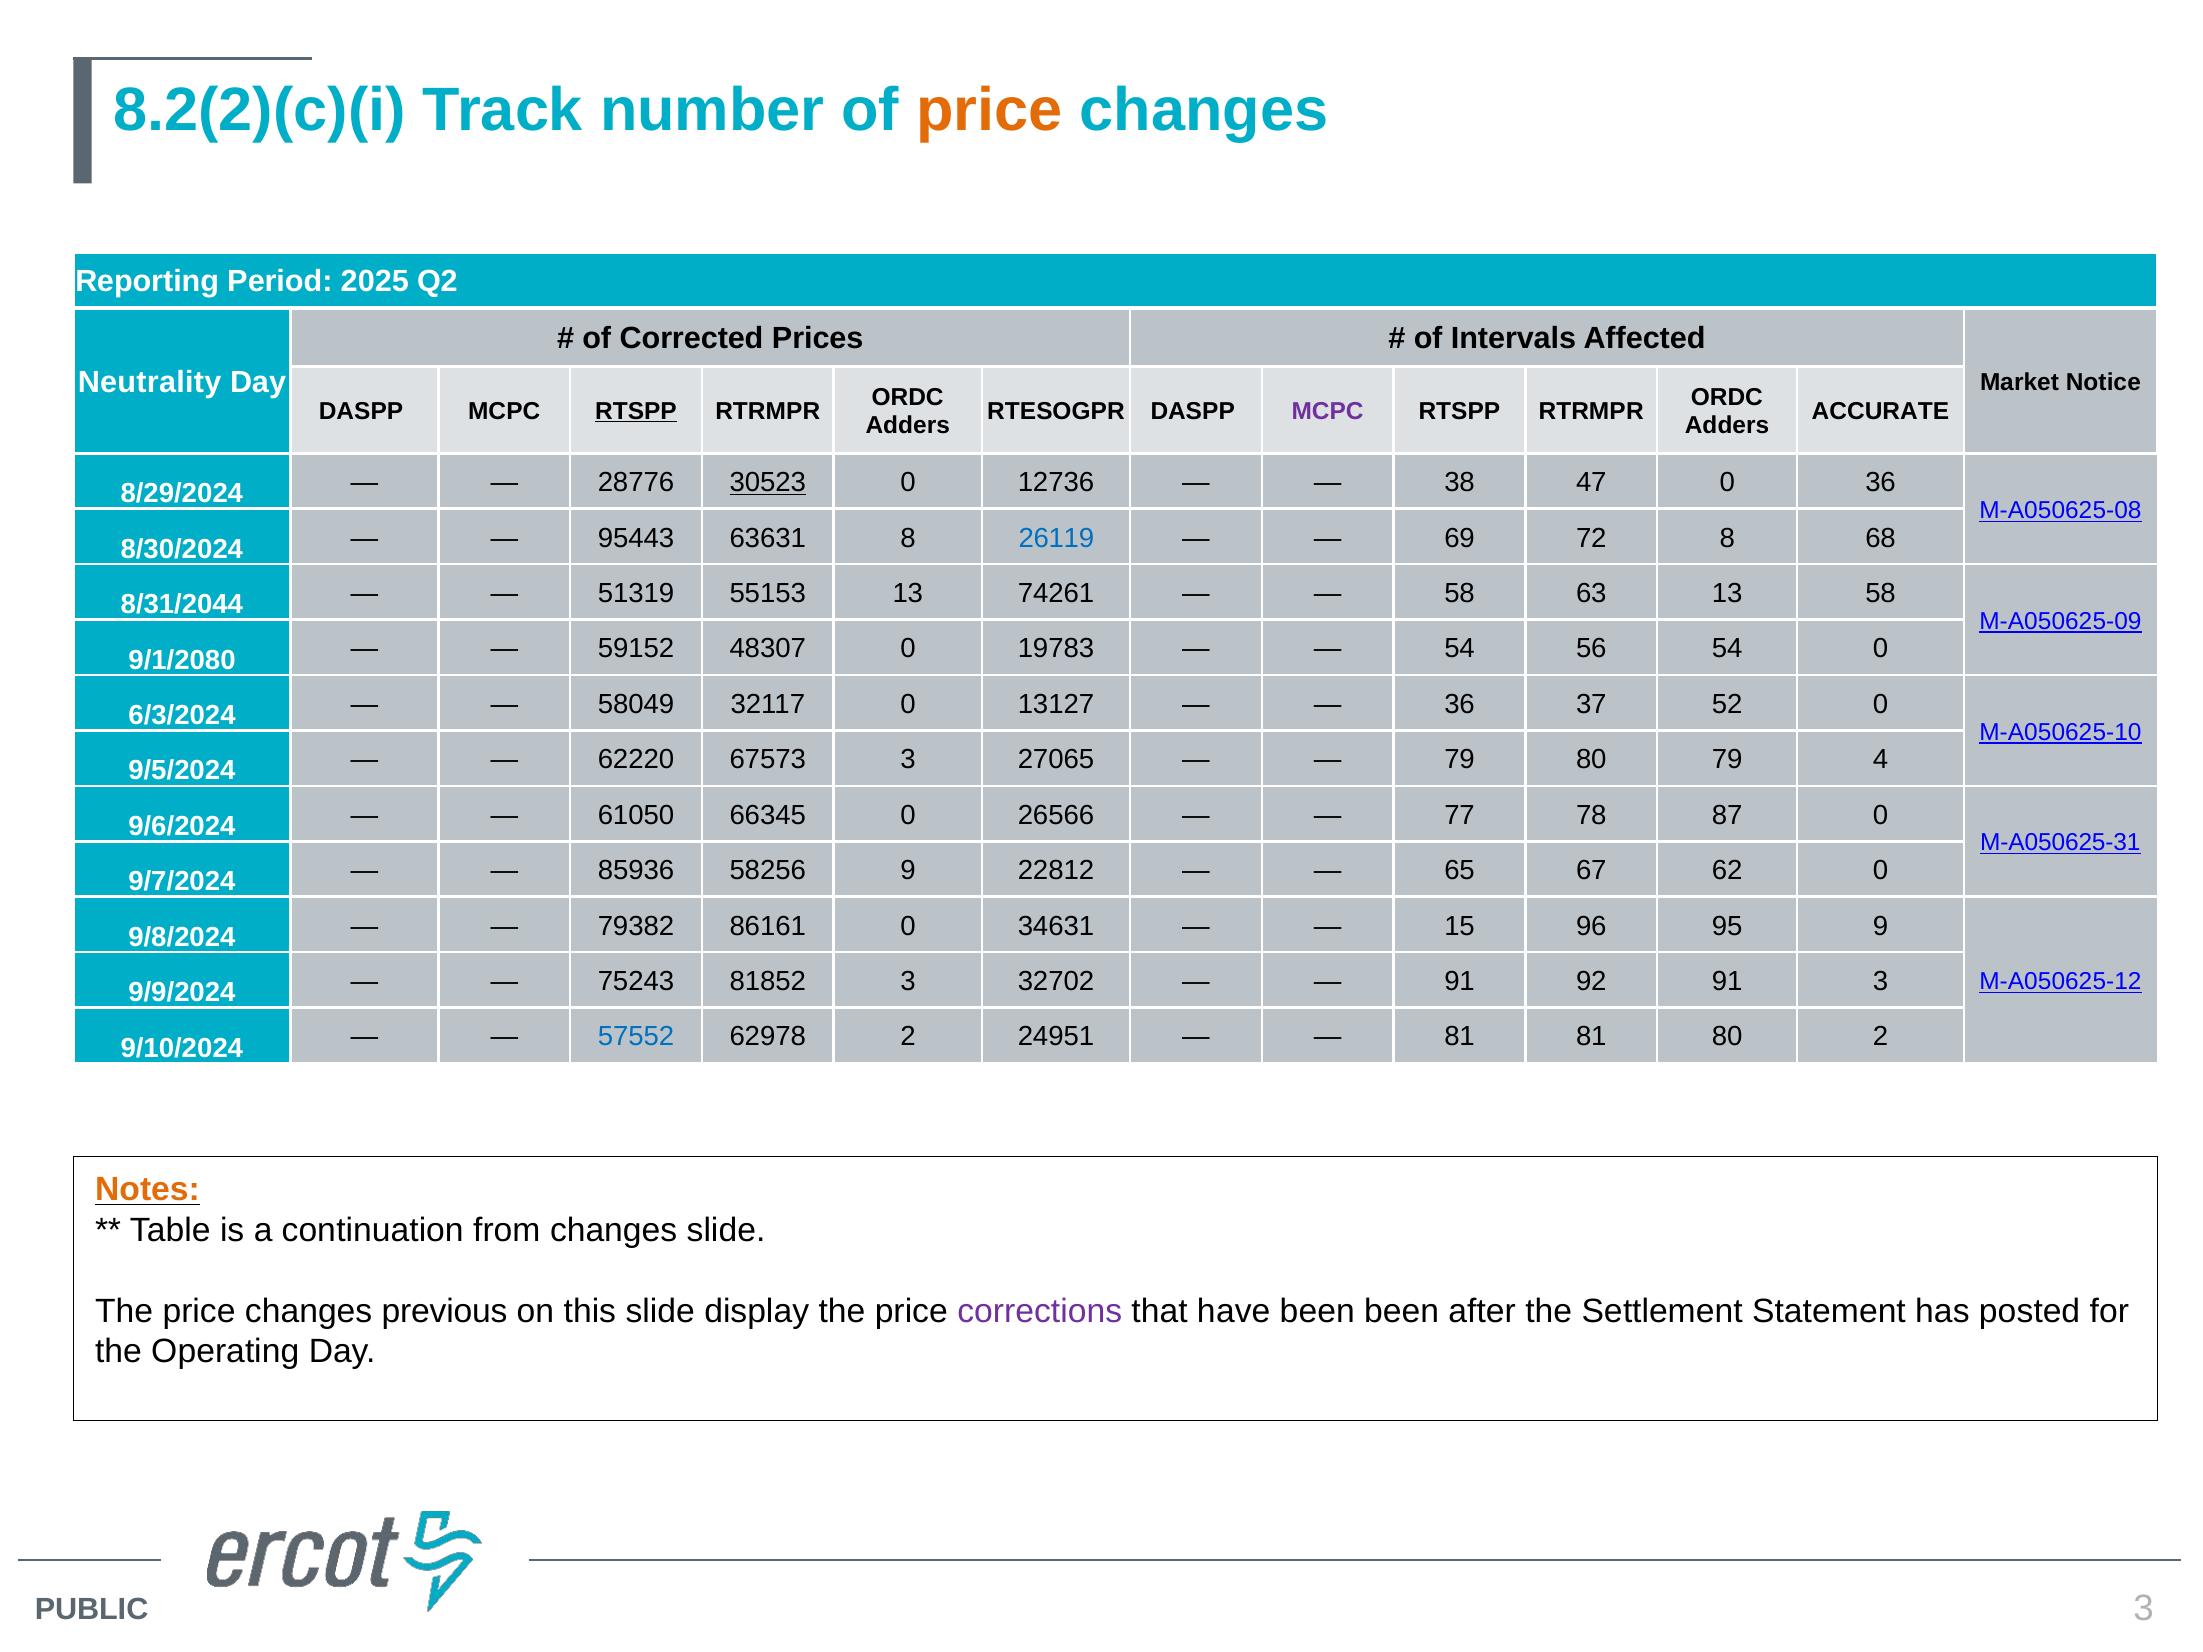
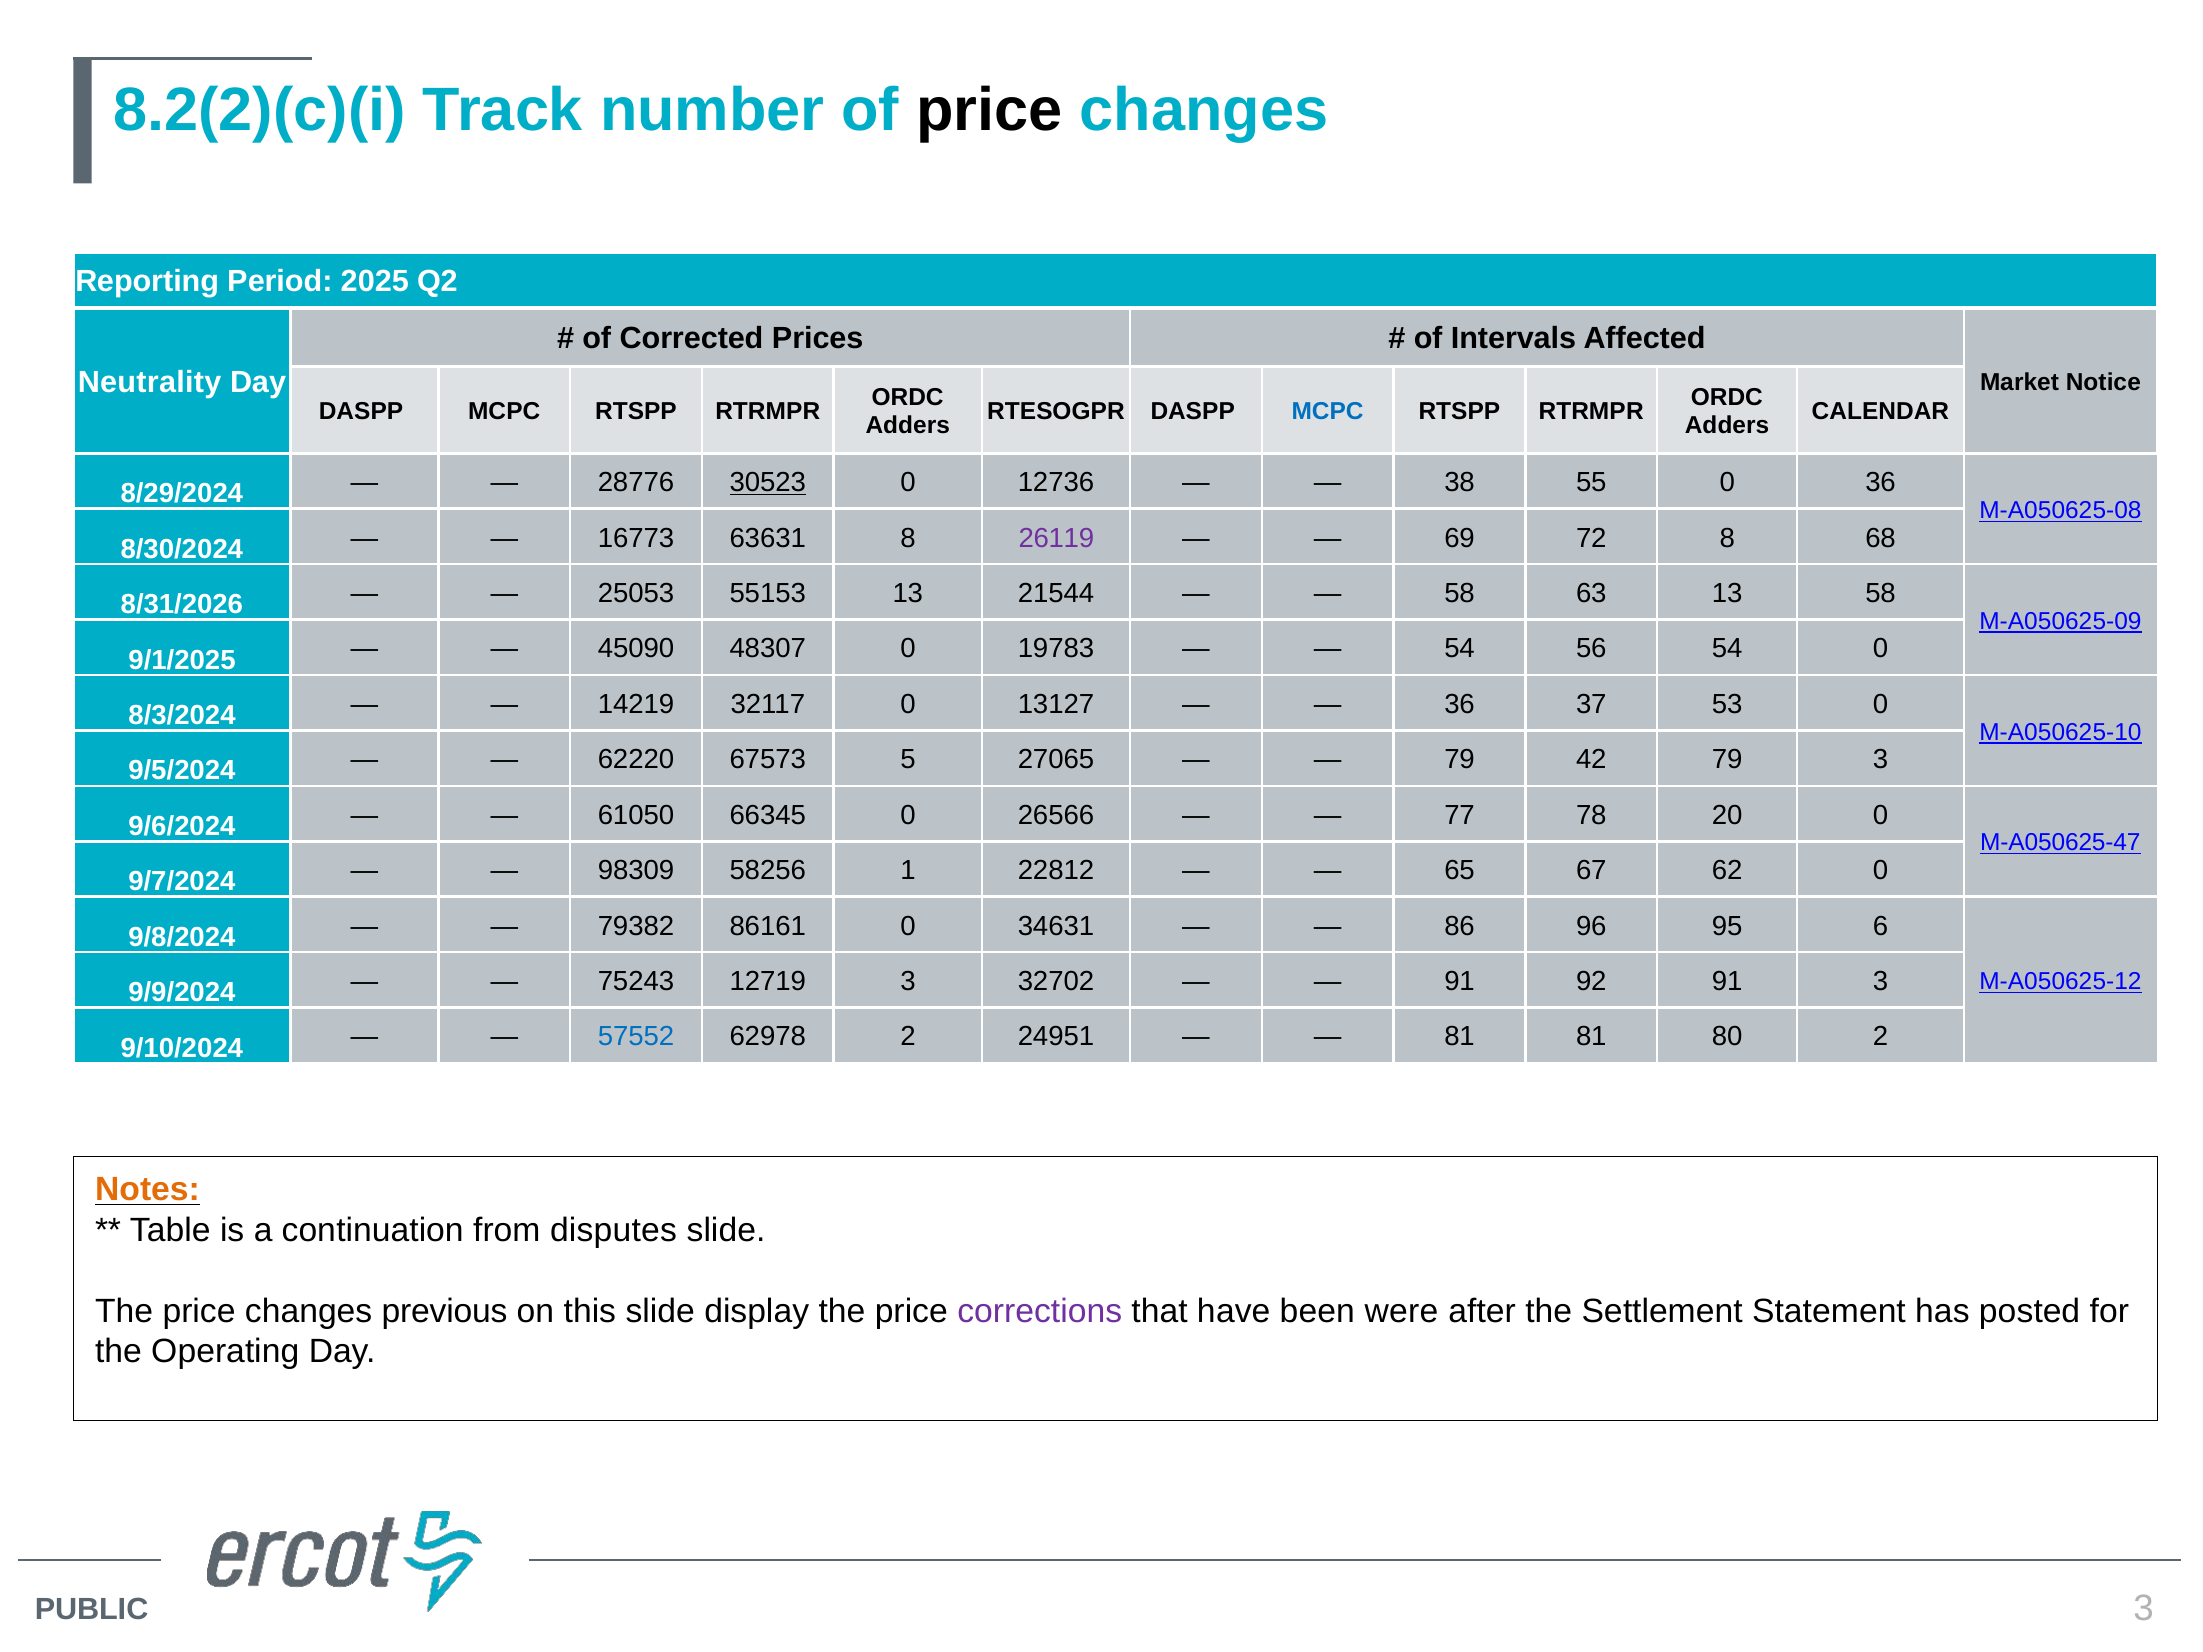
price colour: orange -> black (990, 111)
RTSPP underline: present -> none (636, 411)
MCPC colour: purple -> blue (1328, 411)
ACCURATE: ACCURATE -> CALENDAR (1880, 411)
47: 47 -> 55 (1591, 483)
95443: 95443 -> 16773 (636, 538)
26119 colour: blue -> purple (1056, 538)
8/31/2044: 8/31/2044 -> 8/31/2026 (182, 605)
51319: 51319 -> 25053 (636, 594)
74261: 74261 -> 21544 (1056, 594)
9/1/2080: 9/1/2080 -> 9/1/2025 (182, 660)
59152: 59152 -> 45090 (636, 649)
6/3/2024: 6/3/2024 -> 8/3/2024 (182, 716)
58049: 58049 -> 14219 (636, 704)
52: 52 -> 53 (1727, 704)
67573 3: 3 -> 5 (908, 760)
79 80: 80 -> 42 (1591, 760)
79 4: 4 -> 3 (1881, 760)
87: 87 -> 20 (1727, 815)
M-A050625-31: M-A050625-31 -> M-A050625-47 (2060, 843)
85936: 85936 -> 98309 (636, 871)
58256 9: 9 -> 1 (908, 871)
15: 15 -> 86 (1460, 926)
95 9: 9 -> 6 (1881, 926)
81852: 81852 -> 12719 (768, 981)
from changes: changes -> disputes (613, 1230)
been been: been -> were (1401, 1311)
